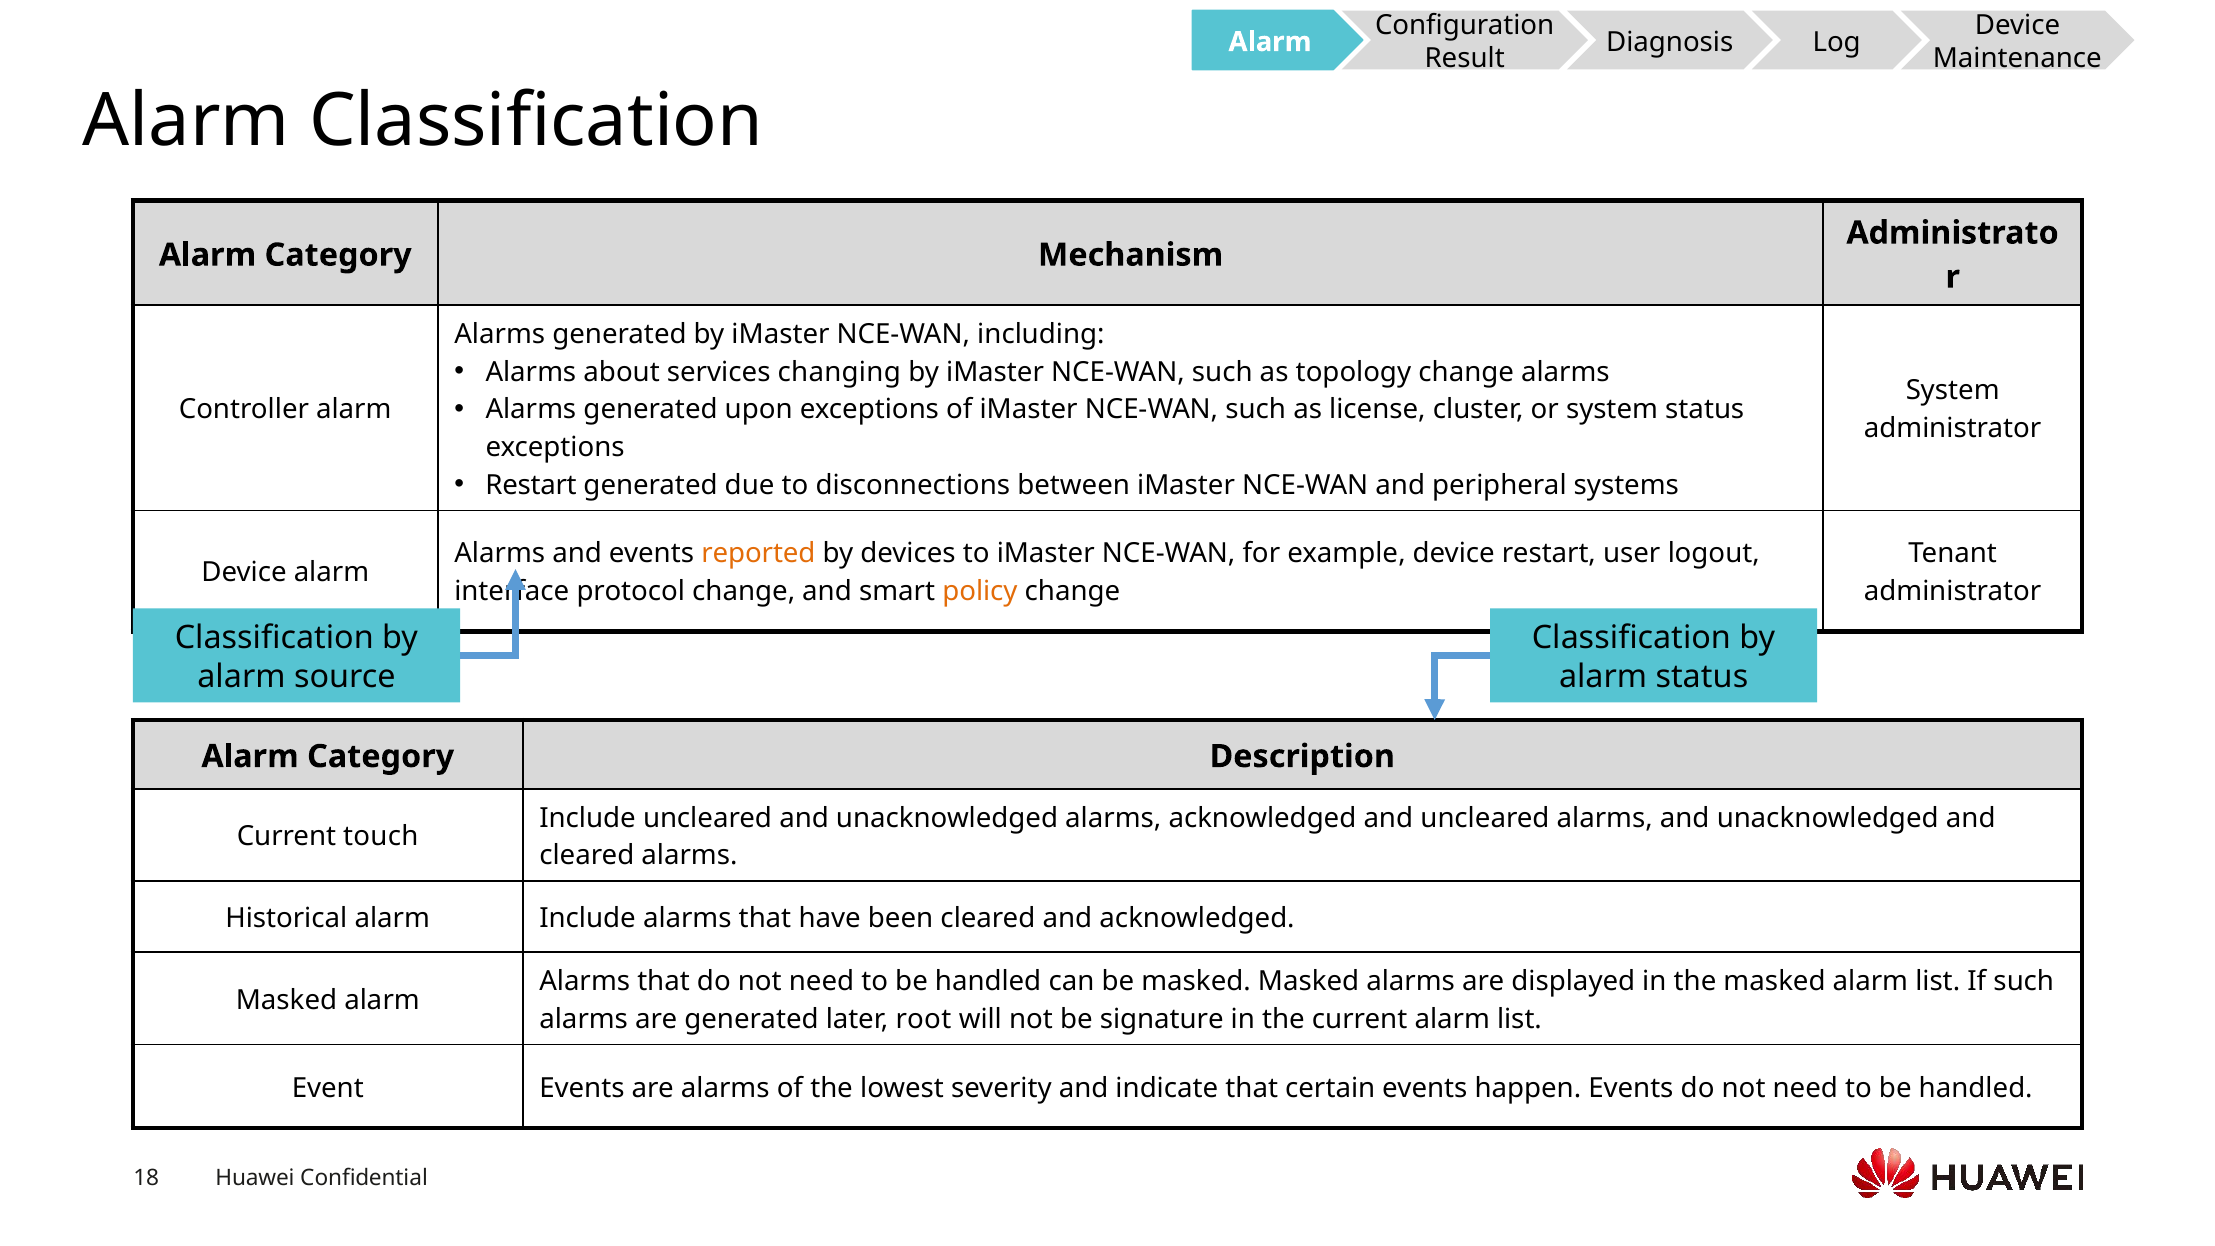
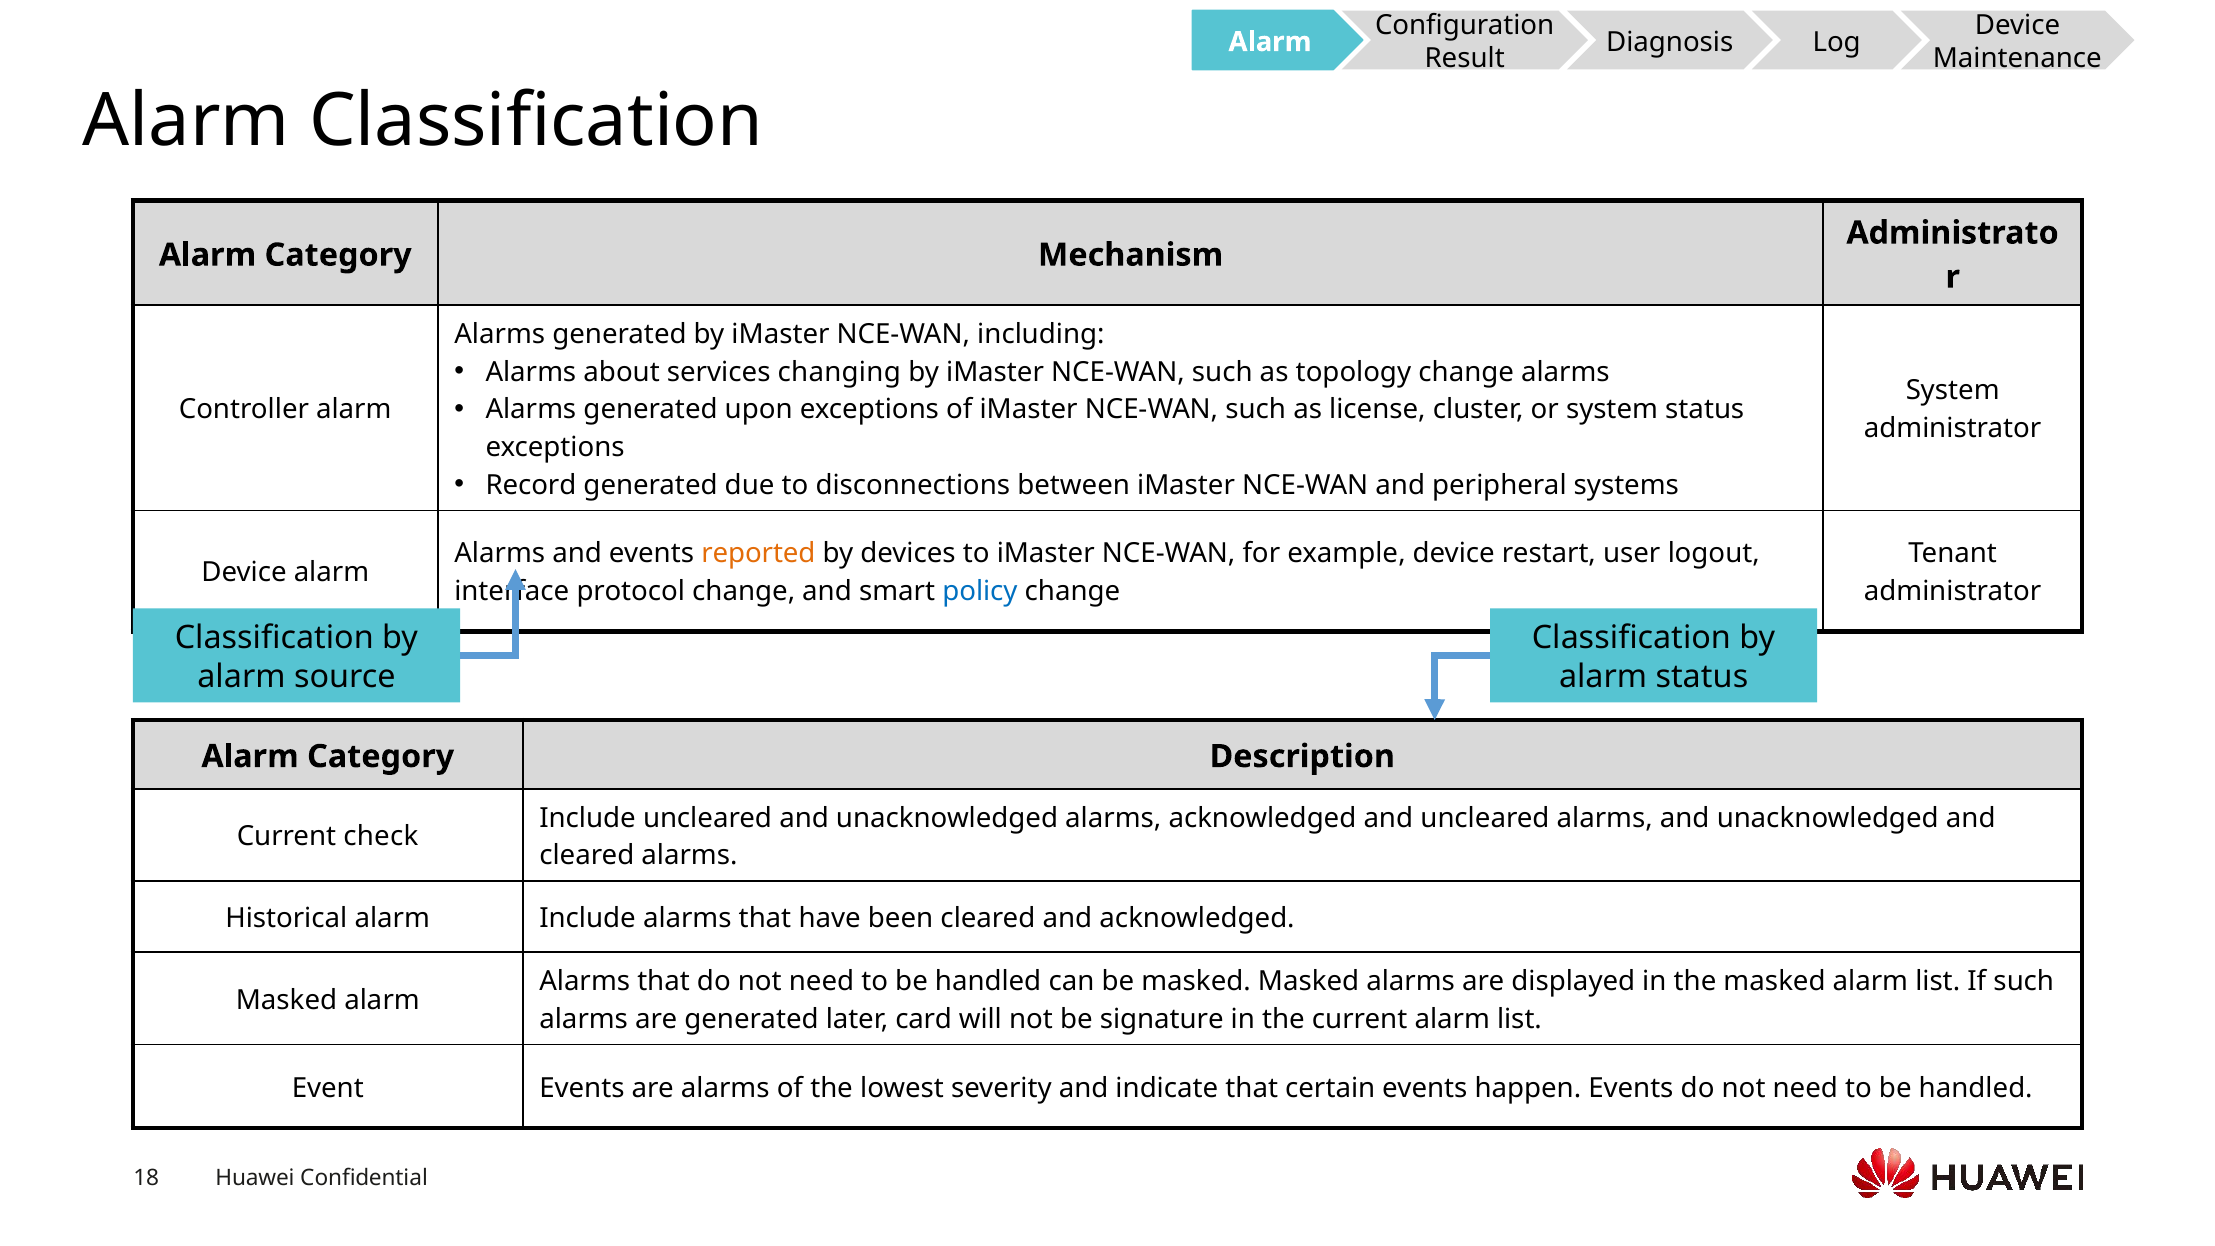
Restart: Restart -> Record (531, 485)
policy colour: orange -> blue (980, 591)
touch: touch -> check (381, 837)
root: root -> card (924, 1019)
